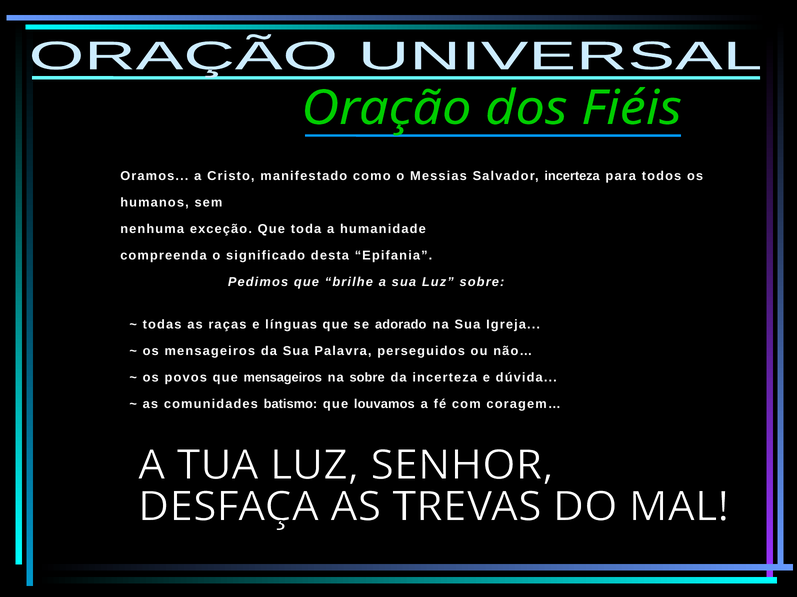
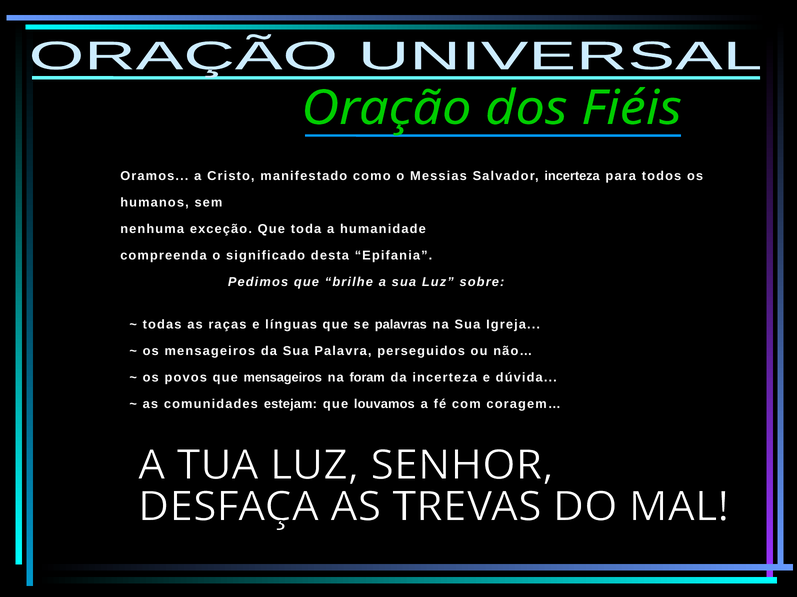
adorado: adorado -> palavras (401, 325)
na sobre: sobre -> foram (367, 378)
batismo: batismo -> estejam (290, 405)
